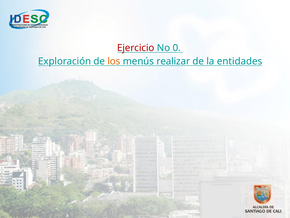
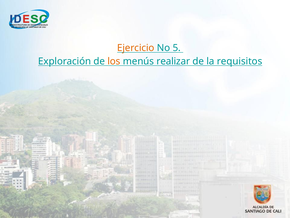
Ejercicio colour: red -> orange (136, 48)
0: 0 -> 5 (177, 48)
entidades: entidades -> requisitos (240, 61)
